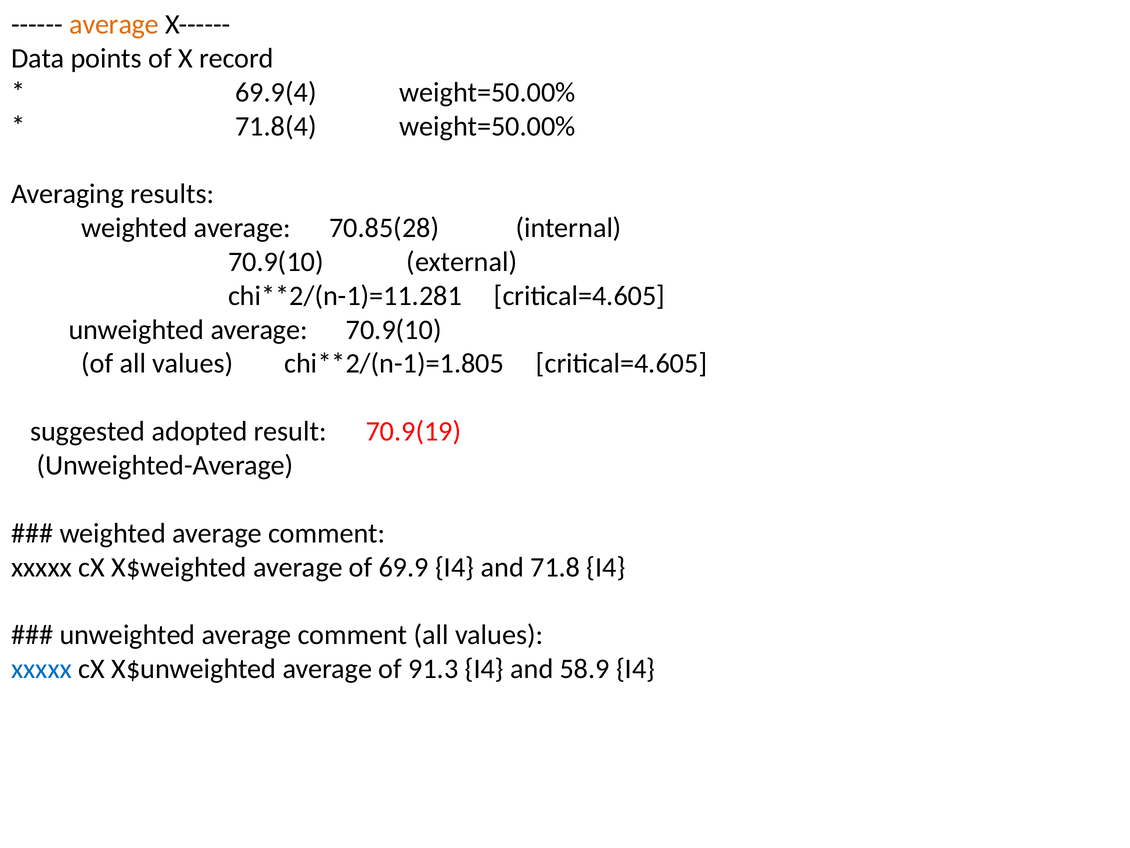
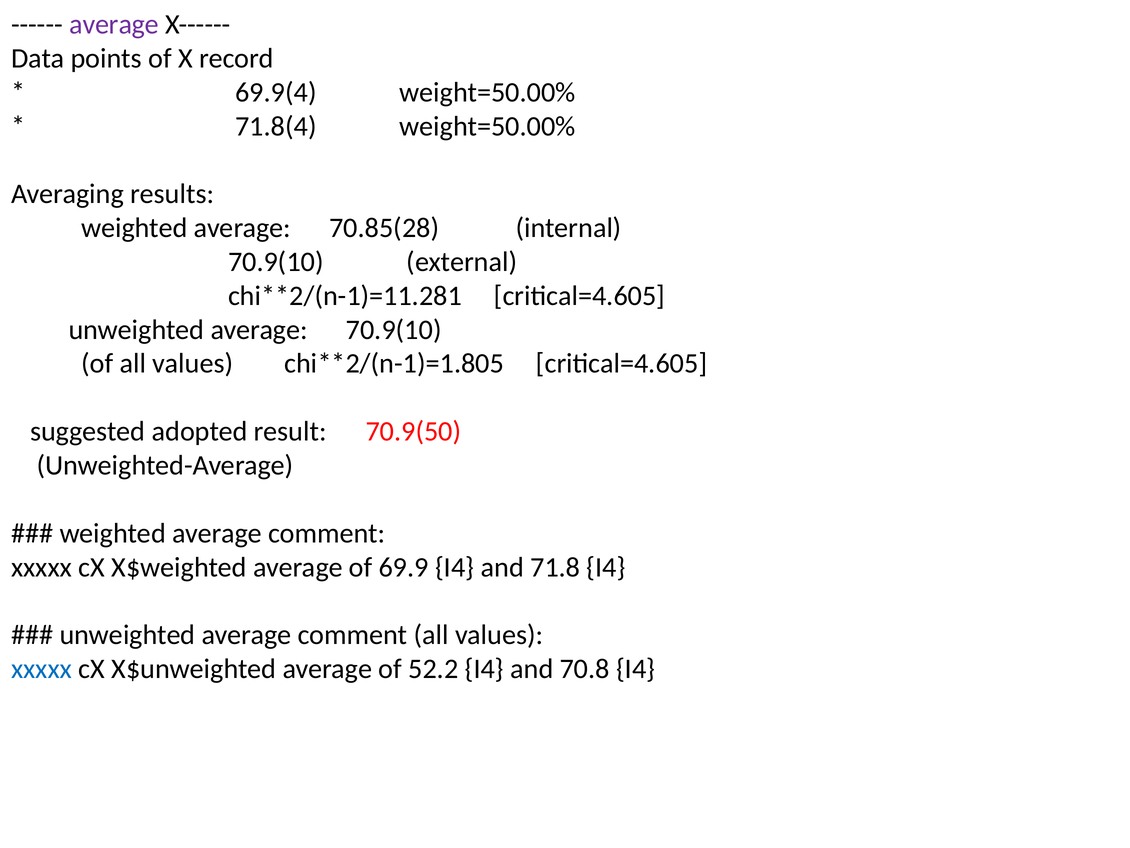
average colour: orange -> purple (114, 24)
70.9(19: 70.9(19 -> 70.9(50 (413, 431)
91.3: 91.3 -> 52.2 (433, 669)
58.9: 58.9 -> 70.8 (585, 669)
